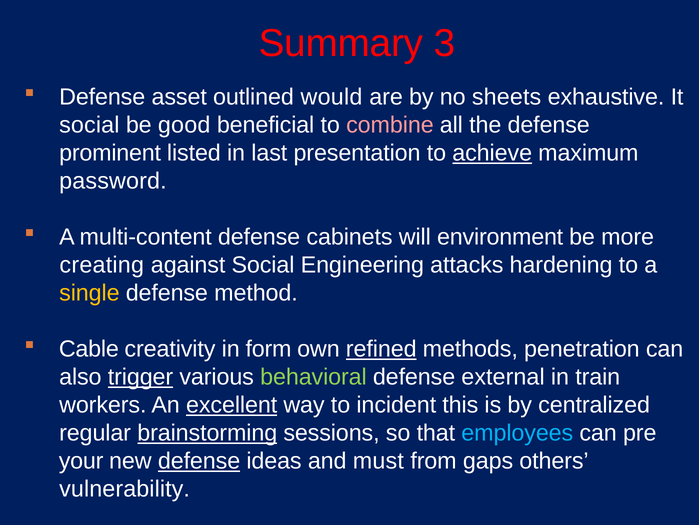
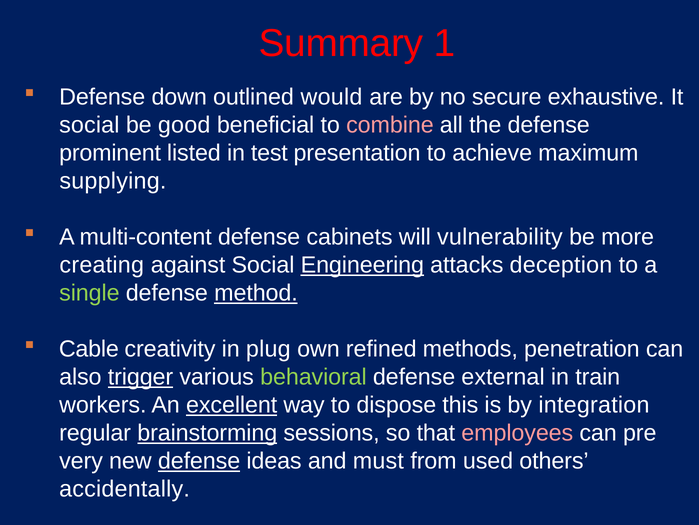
3: 3 -> 1 (445, 43)
asset: asset -> down (179, 97)
sheets: sheets -> secure (507, 97)
last: last -> test (269, 153)
achieve underline: present -> none (492, 153)
password: password -> supplying (113, 181)
environment: environment -> vulnerability (500, 237)
Engineering underline: none -> present (362, 265)
hardening: hardening -> deception (561, 265)
single colour: yellow -> light green (89, 293)
method underline: none -> present (256, 293)
form: form -> plug (268, 349)
refined underline: present -> none (381, 349)
incident: incident -> dispose (396, 405)
centralized: centralized -> integration (594, 405)
employees colour: light blue -> pink (517, 433)
your: your -> very (81, 461)
gaps: gaps -> used (488, 461)
vulnerability: vulnerability -> accidentally (125, 489)
